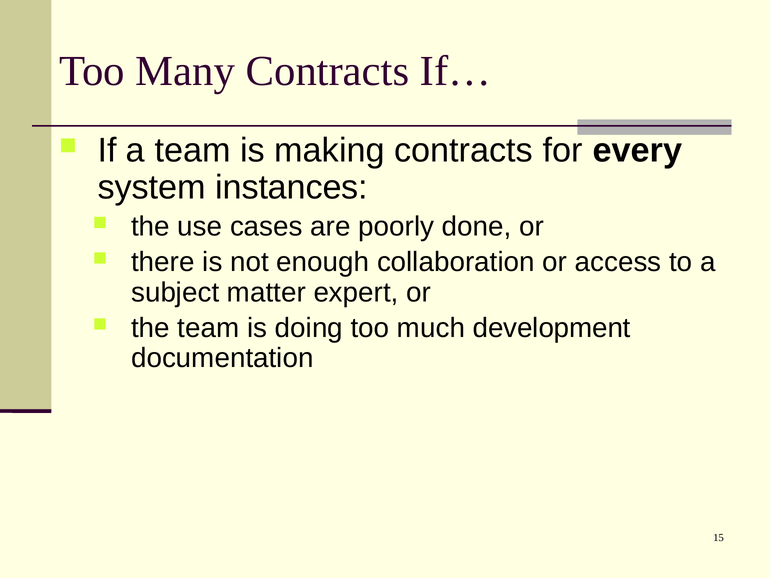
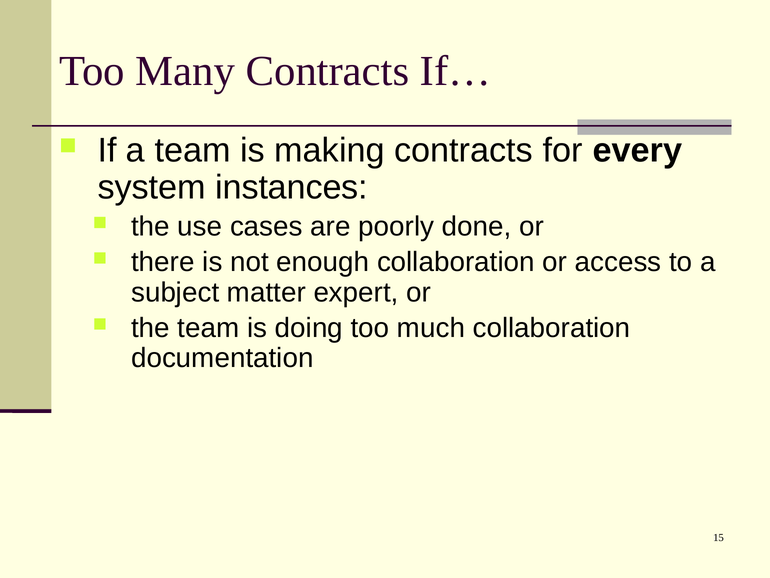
much development: development -> collaboration (552, 328)
